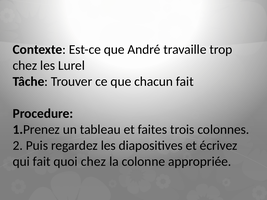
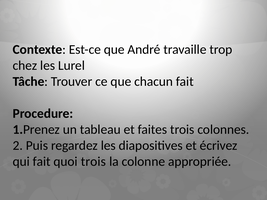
quoi chez: chez -> trois (93, 162)
